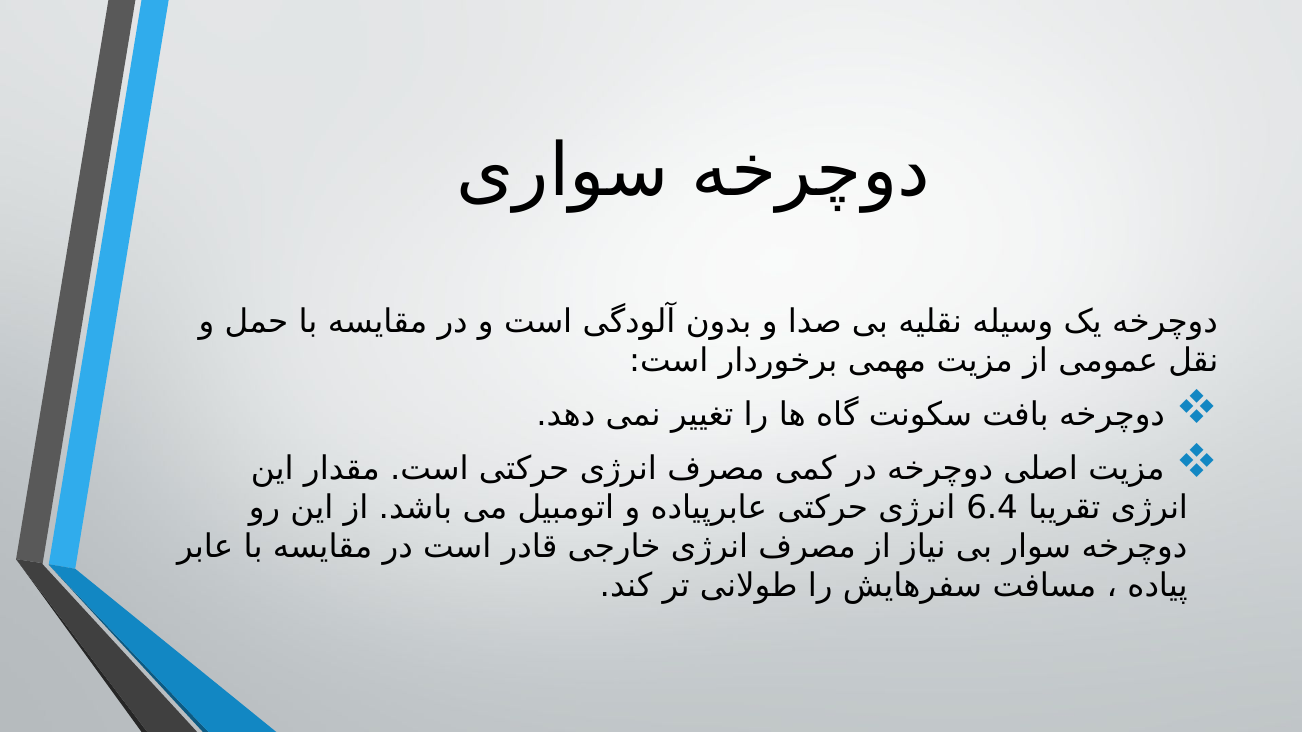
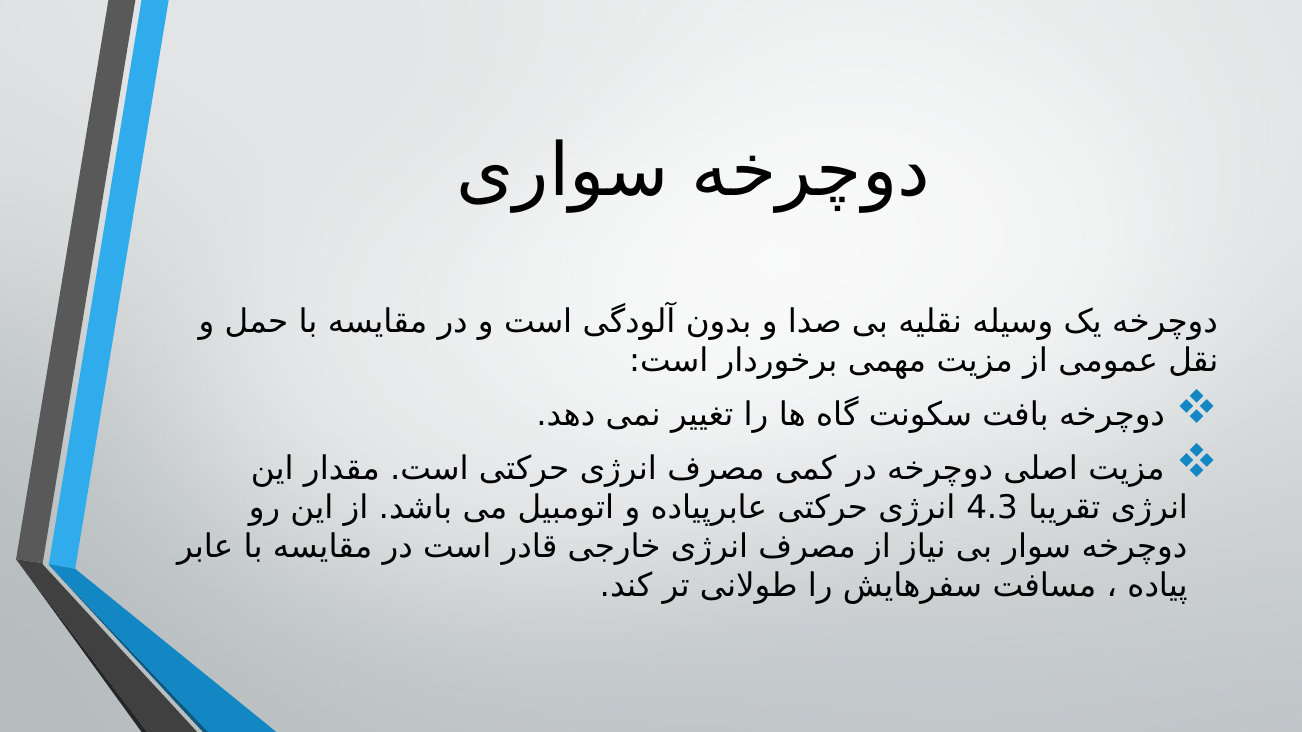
6.4: 6.4 -> 4.3 (992, 508)
